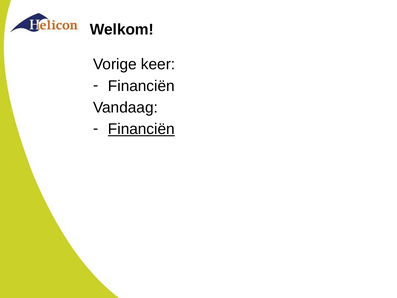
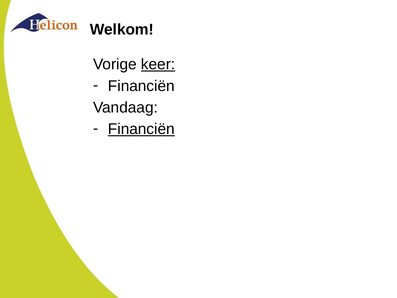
keer underline: none -> present (158, 64)
